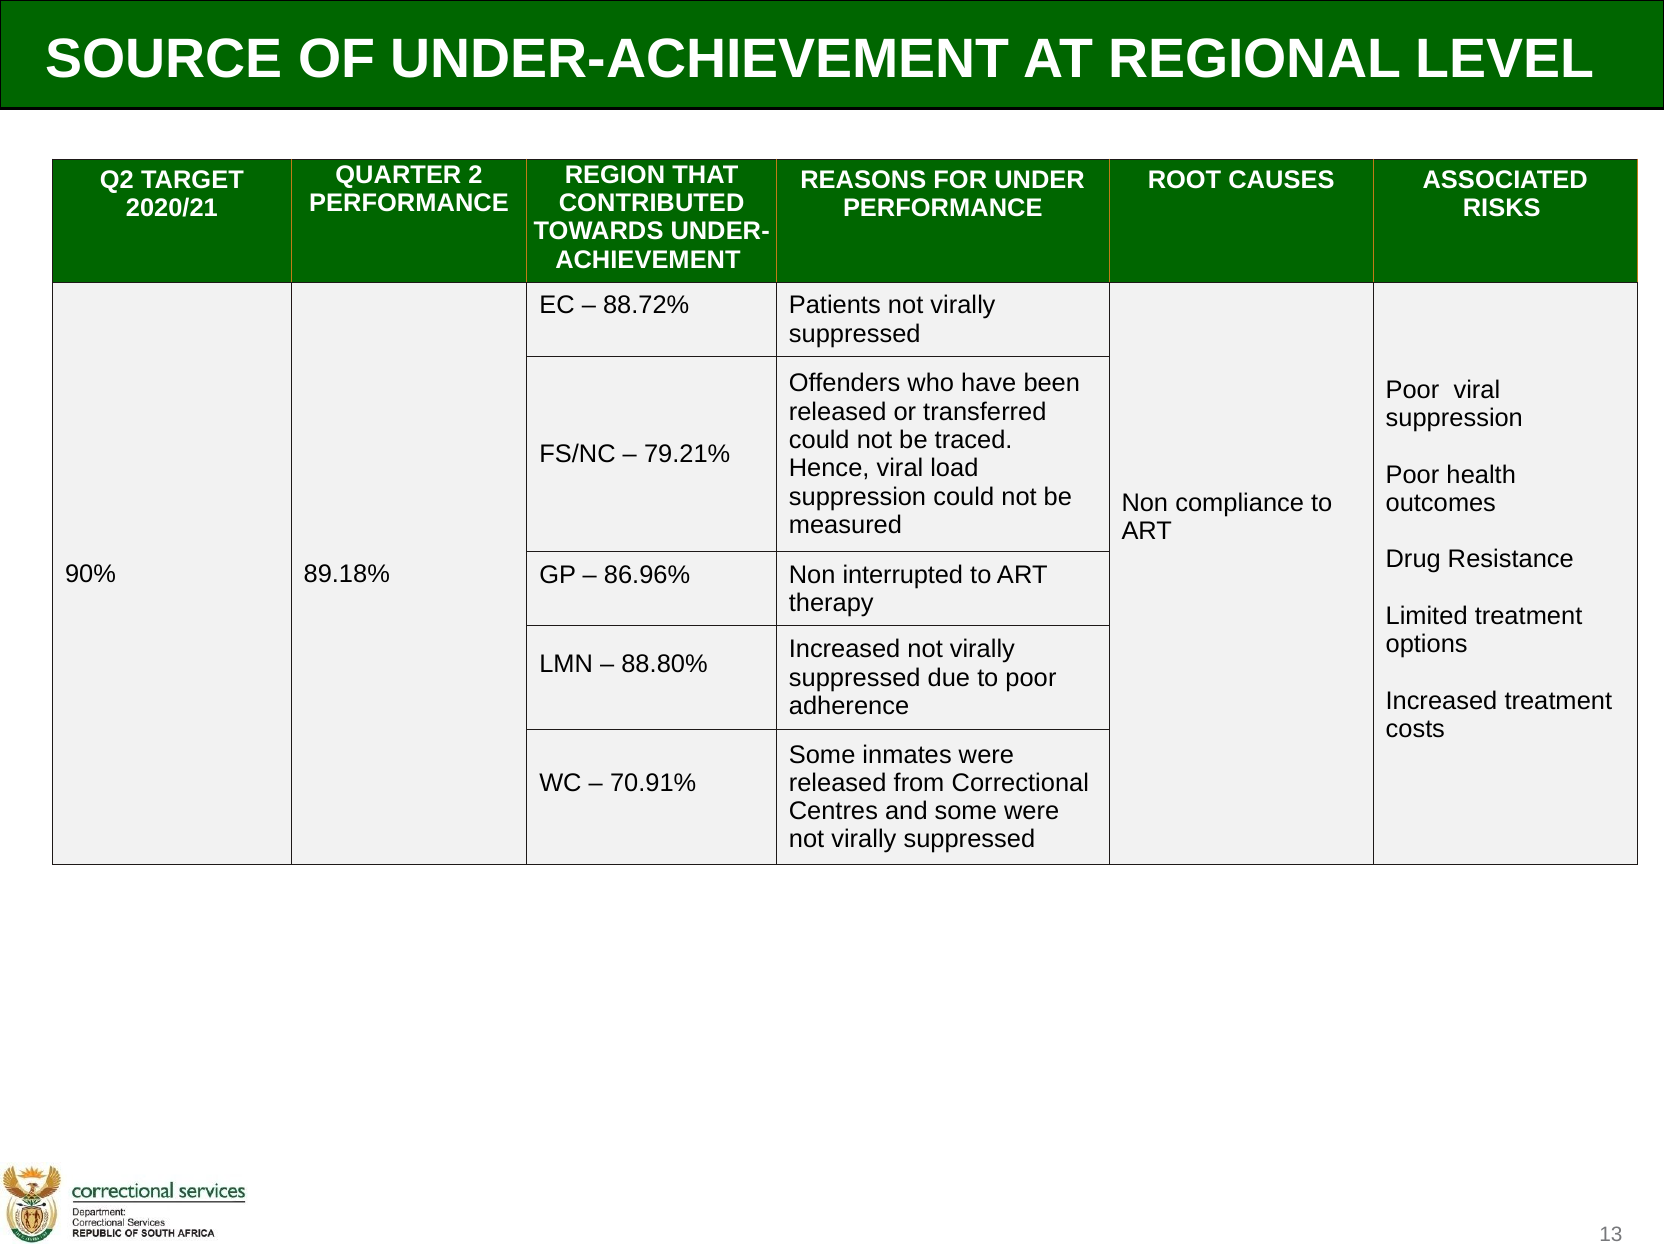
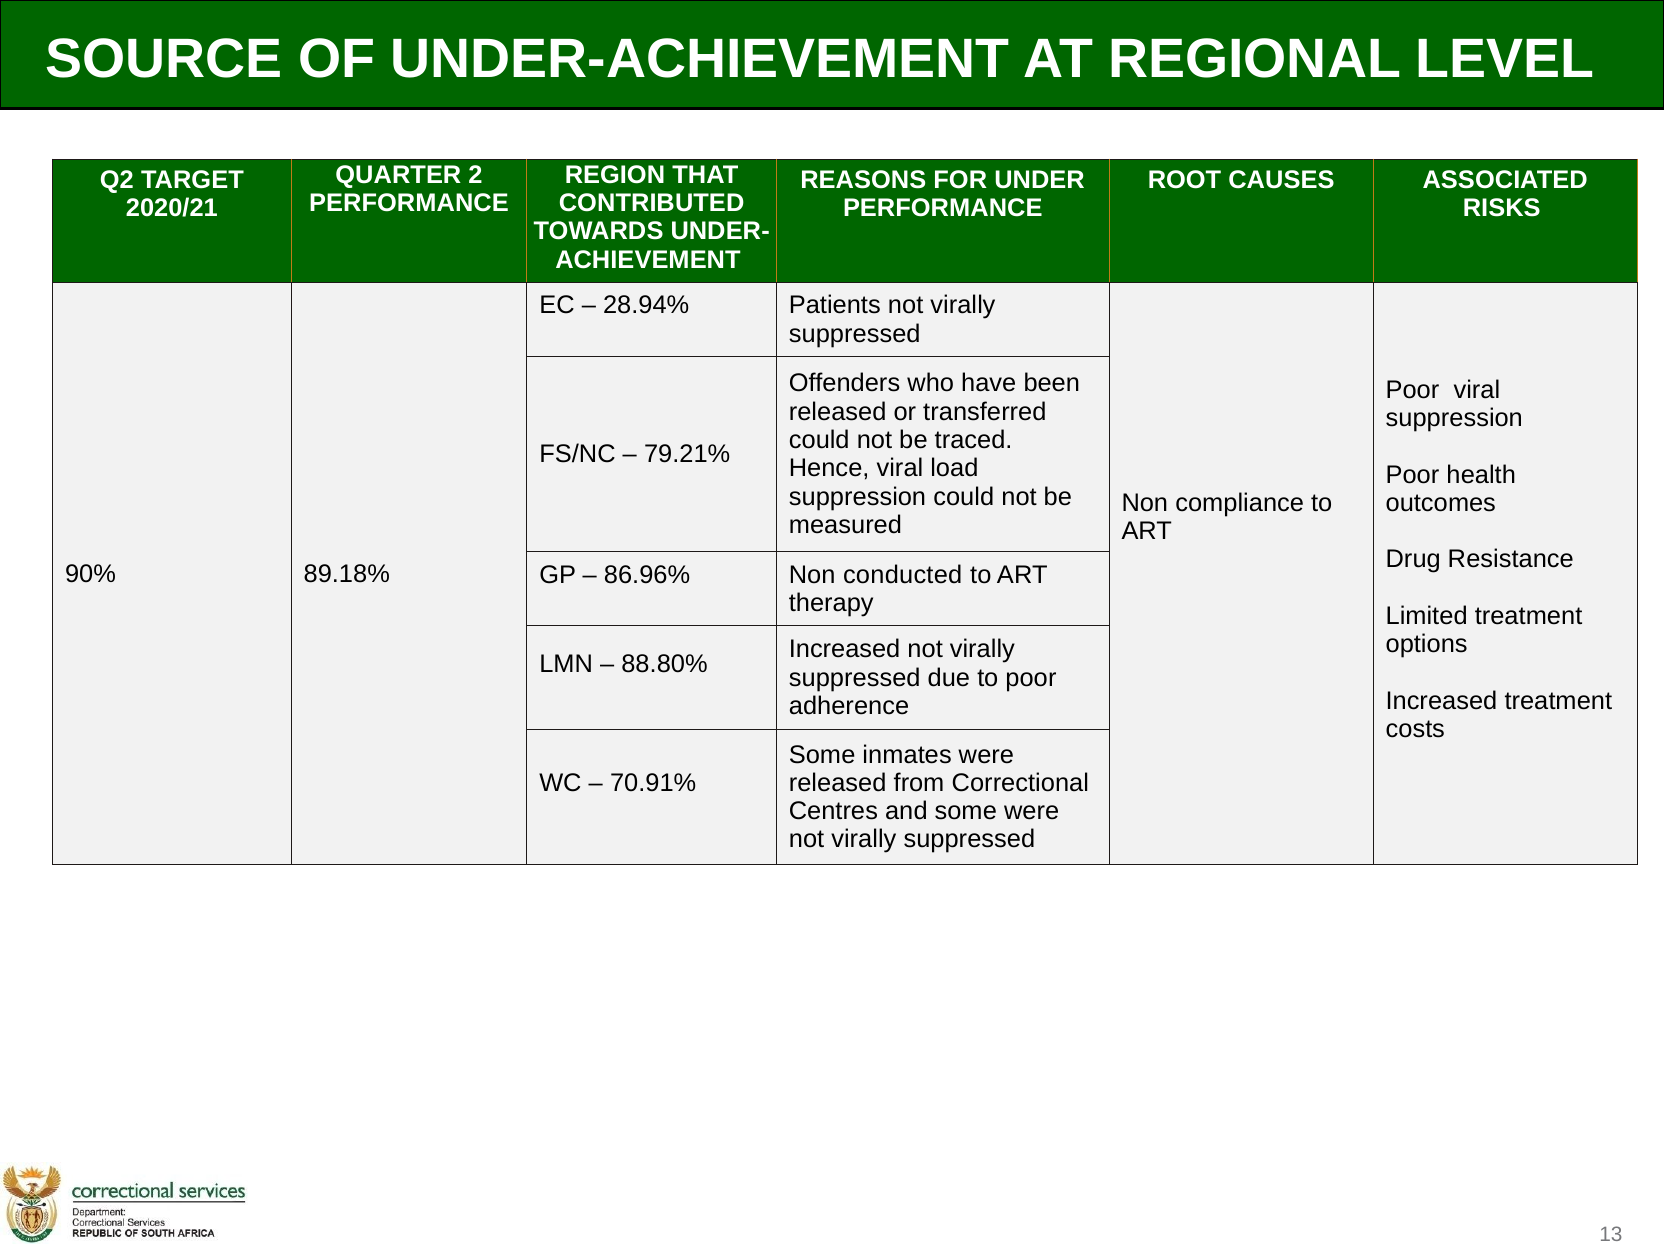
88.72%: 88.72% -> 28.94% (646, 306)
interrupted: interrupted -> conducted (903, 575)
